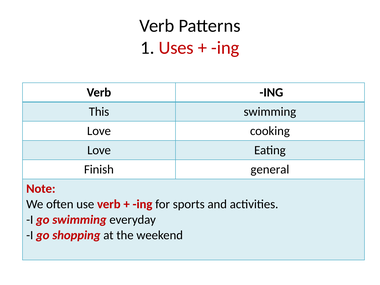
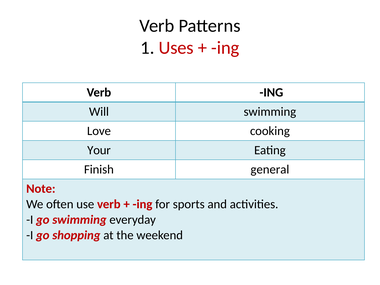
This: This -> Will (99, 112)
Love: Love -> Your (99, 150)
